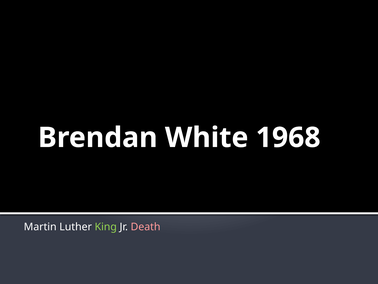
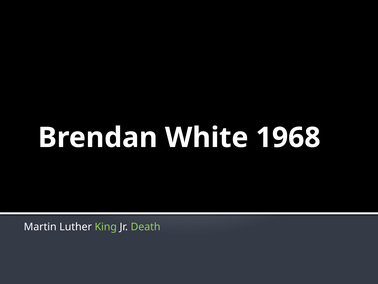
Death colour: pink -> light green (146, 227)
